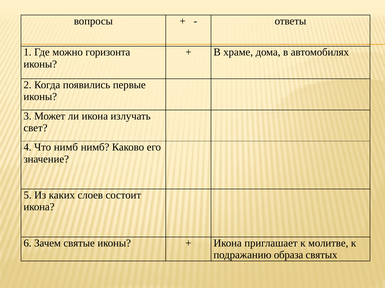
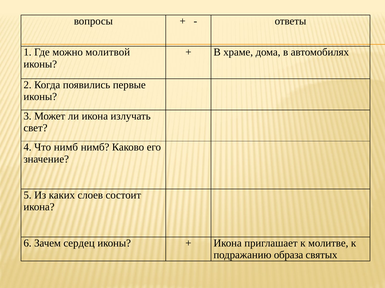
горизонта: горизонта -> молитвой (108, 52)
святые: святые -> сердец (79, 244)
